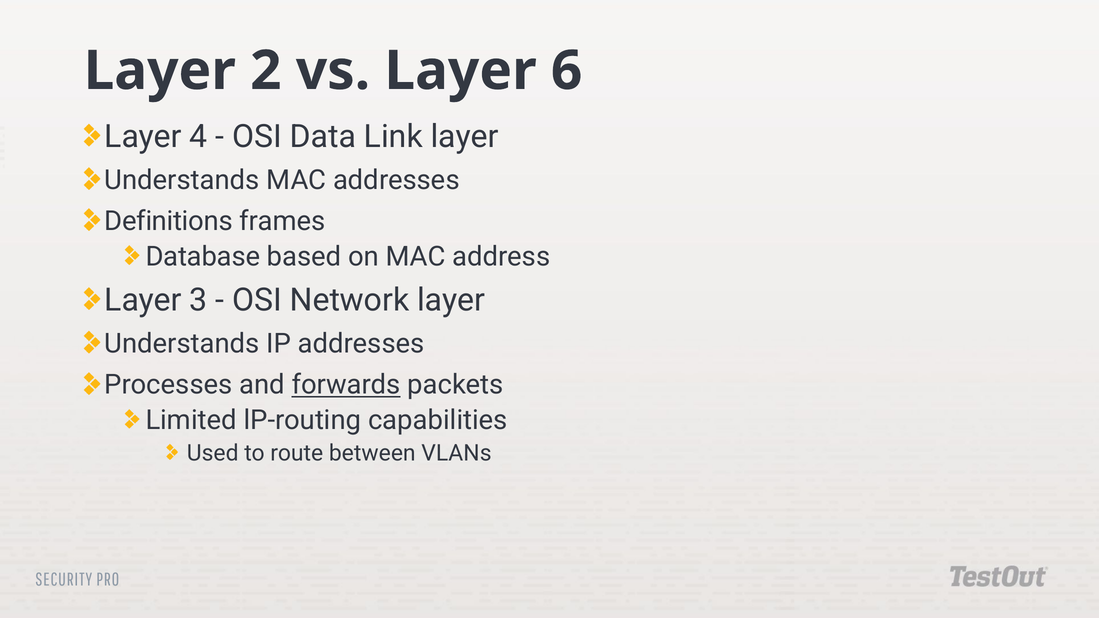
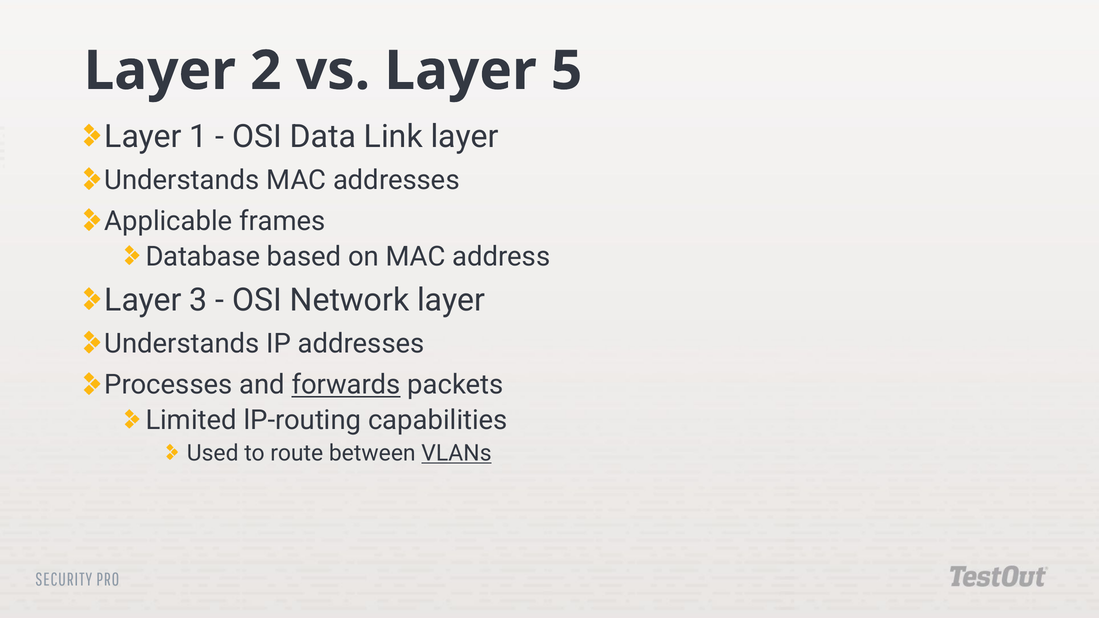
6: 6 -> 5 (567, 71)
4: 4 -> 1 (198, 137)
Definitions: Definitions -> Applicable (168, 221)
VLANs underline: none -> present (456, 453)
